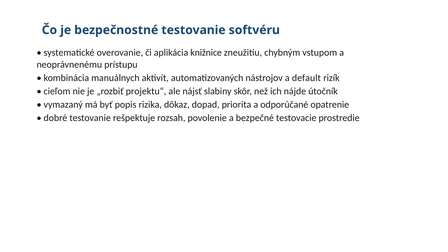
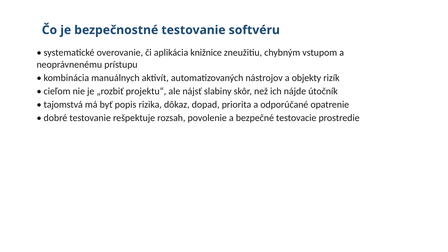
default: default -> objekty (306, 78)
vymazaný: vymazaný -> tajomstvá (63, 105)
